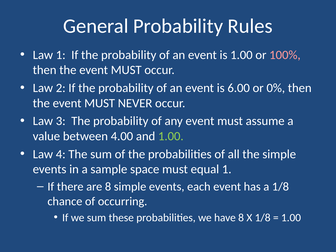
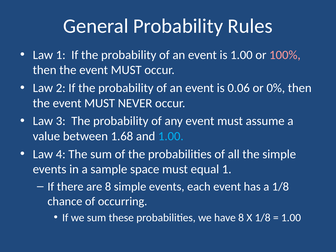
6.00: 6.00 -> 0.06 (239, 88)
4.00: 4.00 -> 1.68 (122, 136)
1.00 colour: light green -> light blue (171, 136)
